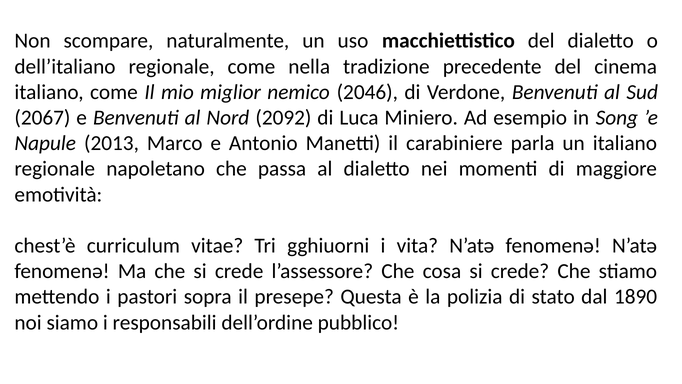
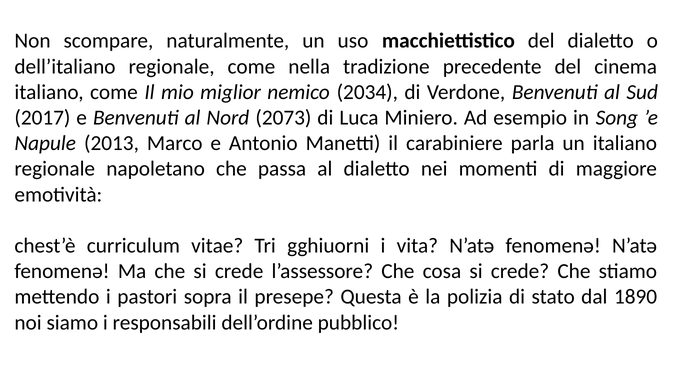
2046: 2046 -> 2034 (367, 92)
2067: 2067 -> 2017 (42, 118)
2092: 2092 -> 2073 (283, 118)
